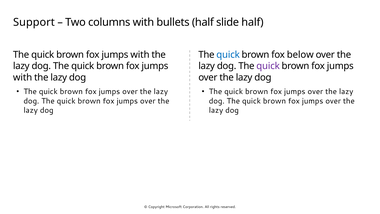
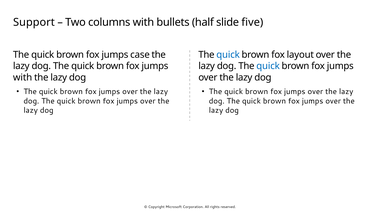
slide half: half -> five (252, 22)
with: with -> case (140, 55)
below: below -> layout (300, 55)
quick colour: purple -> blue (268, 66)
